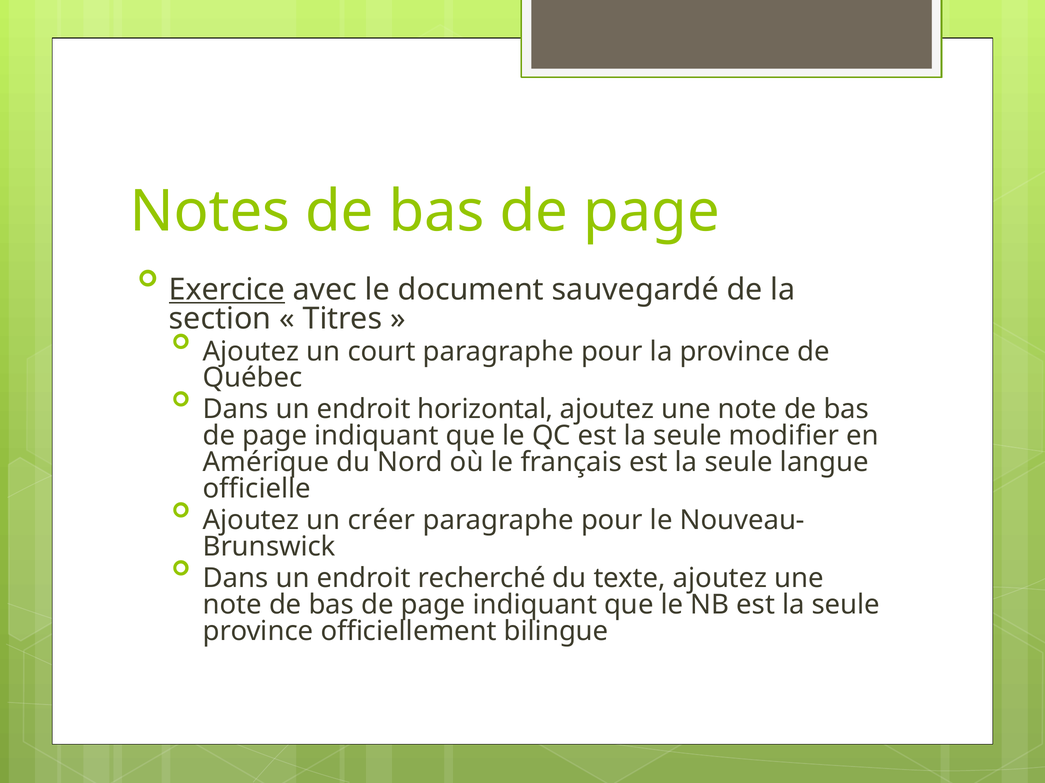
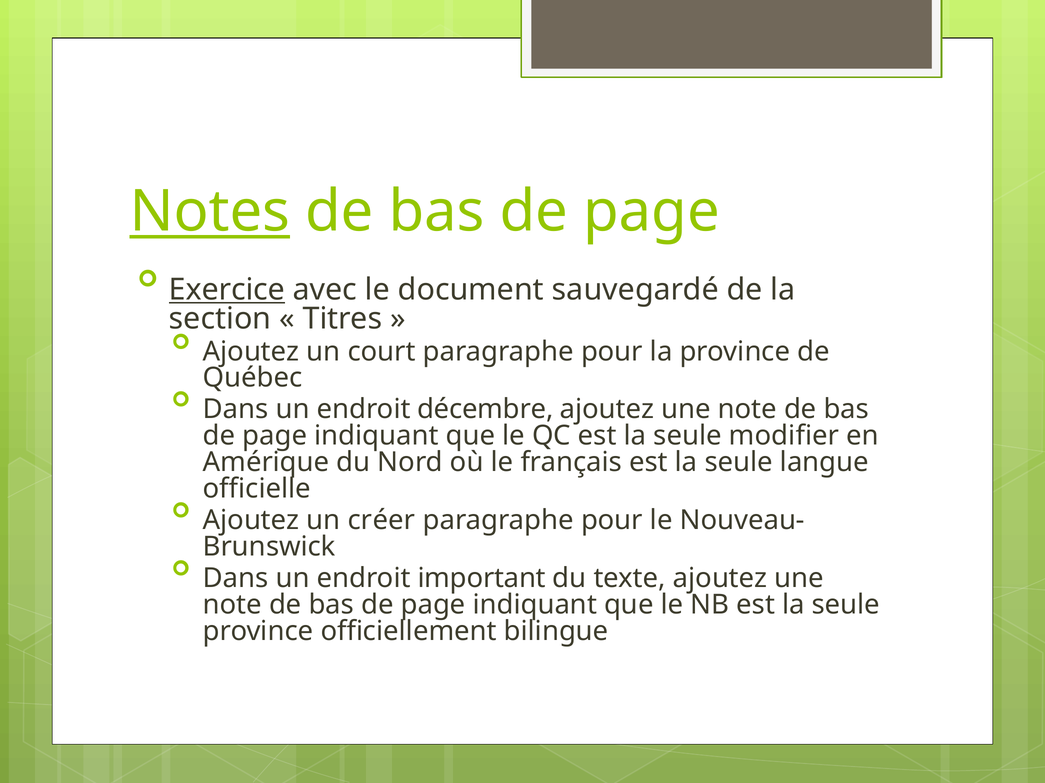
Notes underline: none -> present (210, 212)
horizontal: horizontal -> décembre (485, 410)
recherché: recherché -> important (482, 579)
